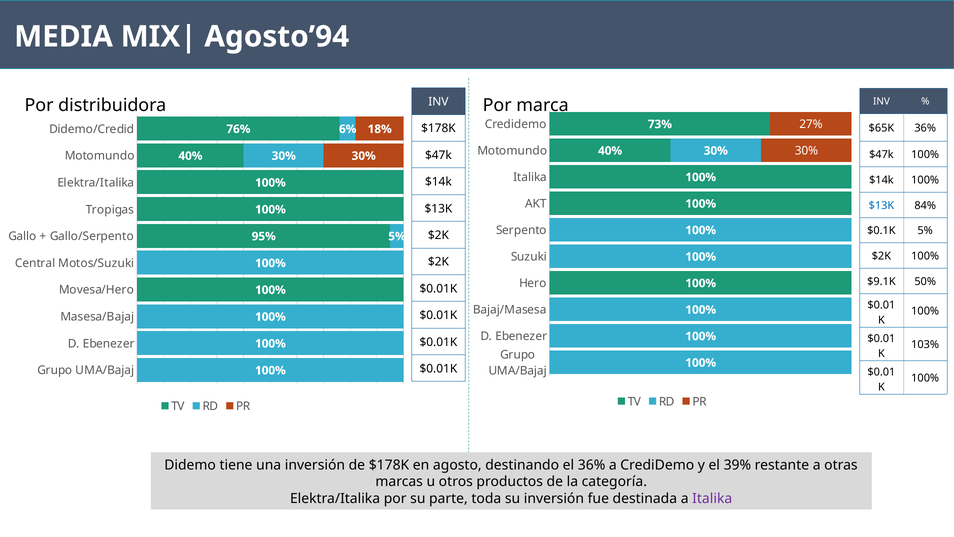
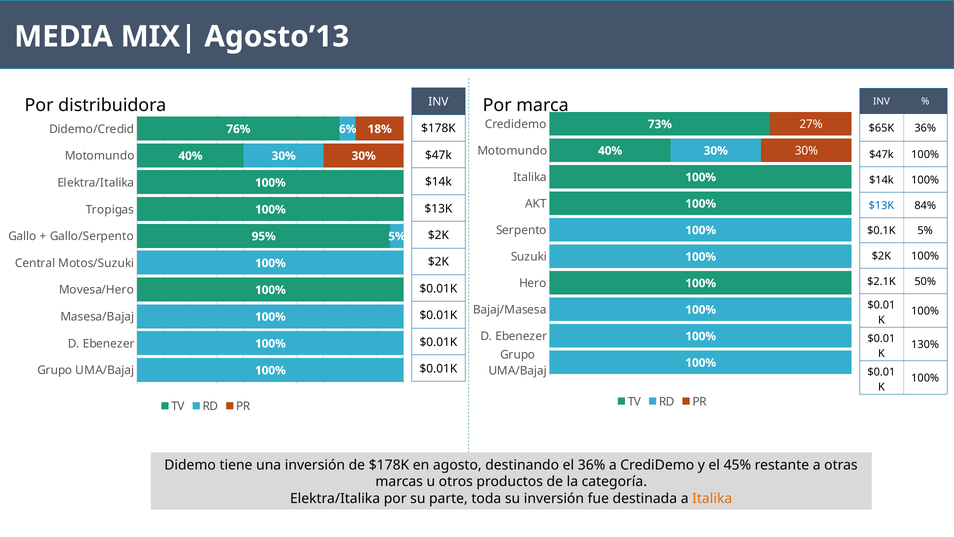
Agosto’94: Agosto’94 -> Agosto’13 (277, 37)
$9.1K: $9.1K -> $2.1K (881, 281)
103%: 103% -> 130% (925, 344)
39%: 39% -> 45% (737, 465)
Italika colour: purple -> orange (712, 498)
